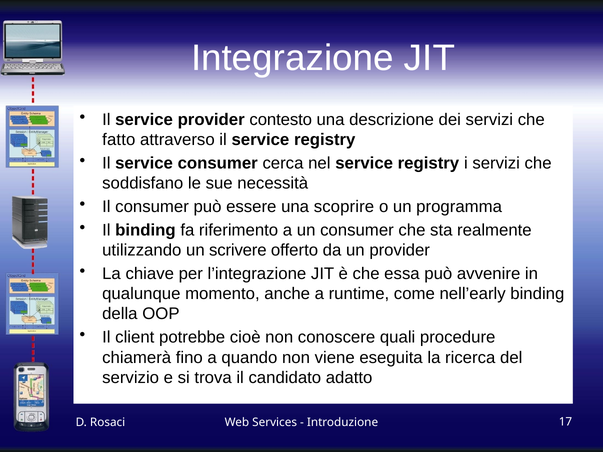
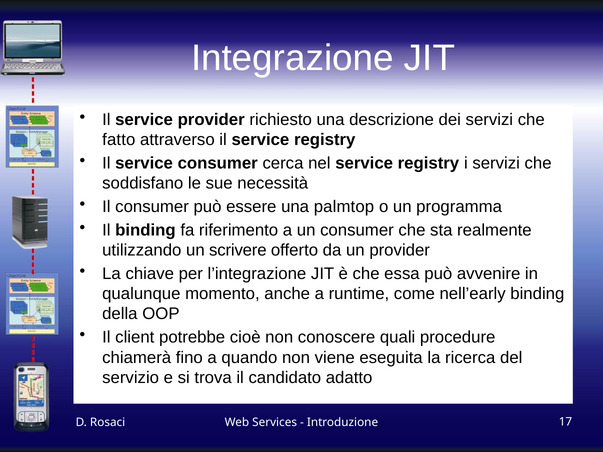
contesto: contesto -> richiesto (281, 120)
scoprire: scoprire -> palmtop (344, 207)
